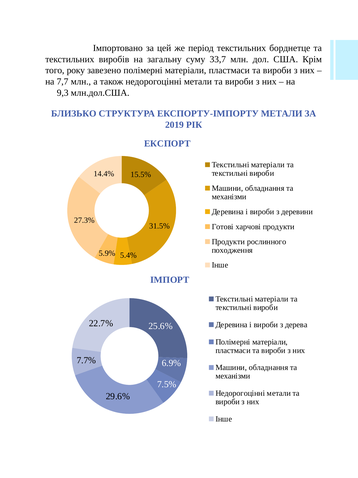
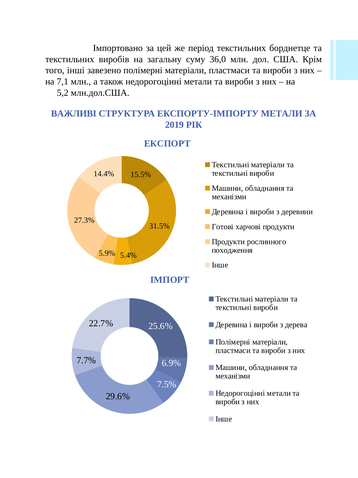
33,7: 33,7 -> 36,0 (218, 59)
року: року -> інші (76, 70)
7,7: 7,7 -> 7,1 (63, 81)
9,3: 9,3 -> 5,2 (63, 93)
БЛИЗЬКО: БЛИЗЬКО -> ВАЖЛИВІ (74, 113)
